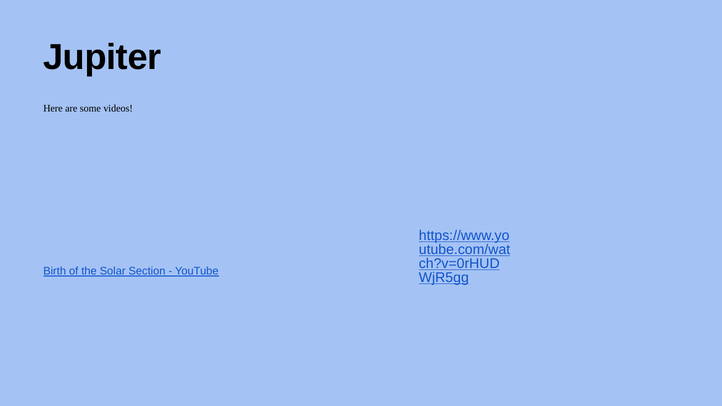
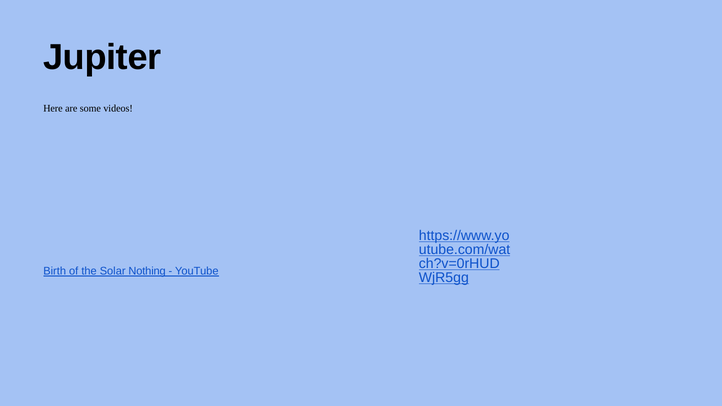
Section: Section -> Nothing (147, 271)
